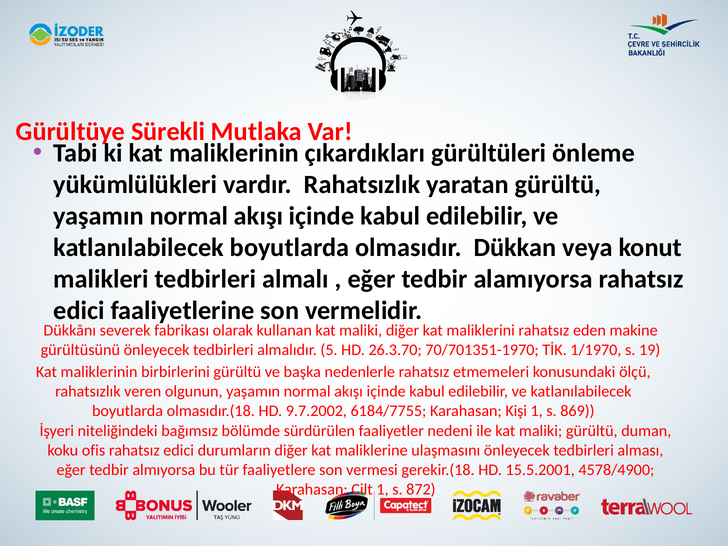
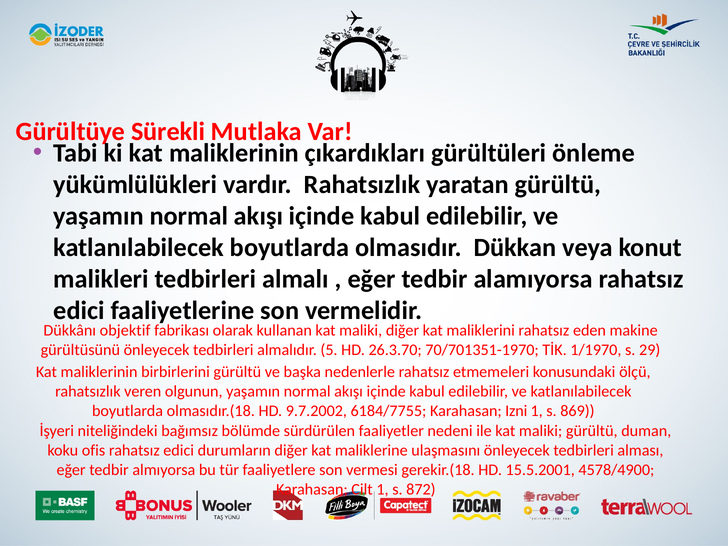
severek: severek -> objektif (125, 331)
19: 19 -> 29 (650, 350)
Kişi: Kişi -> Izni (516, 411)
